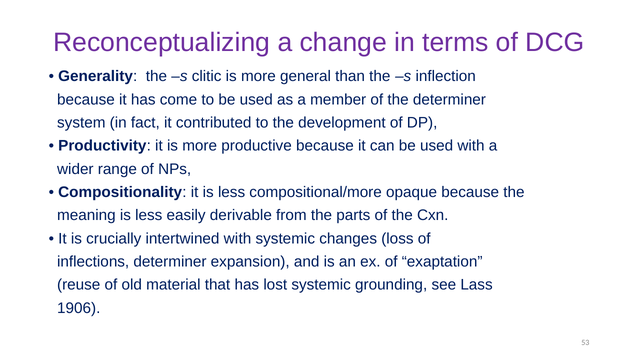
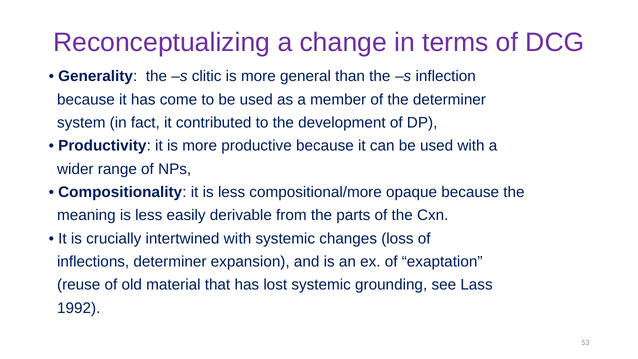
1906: 1906 -> 1992 (79, 308)
